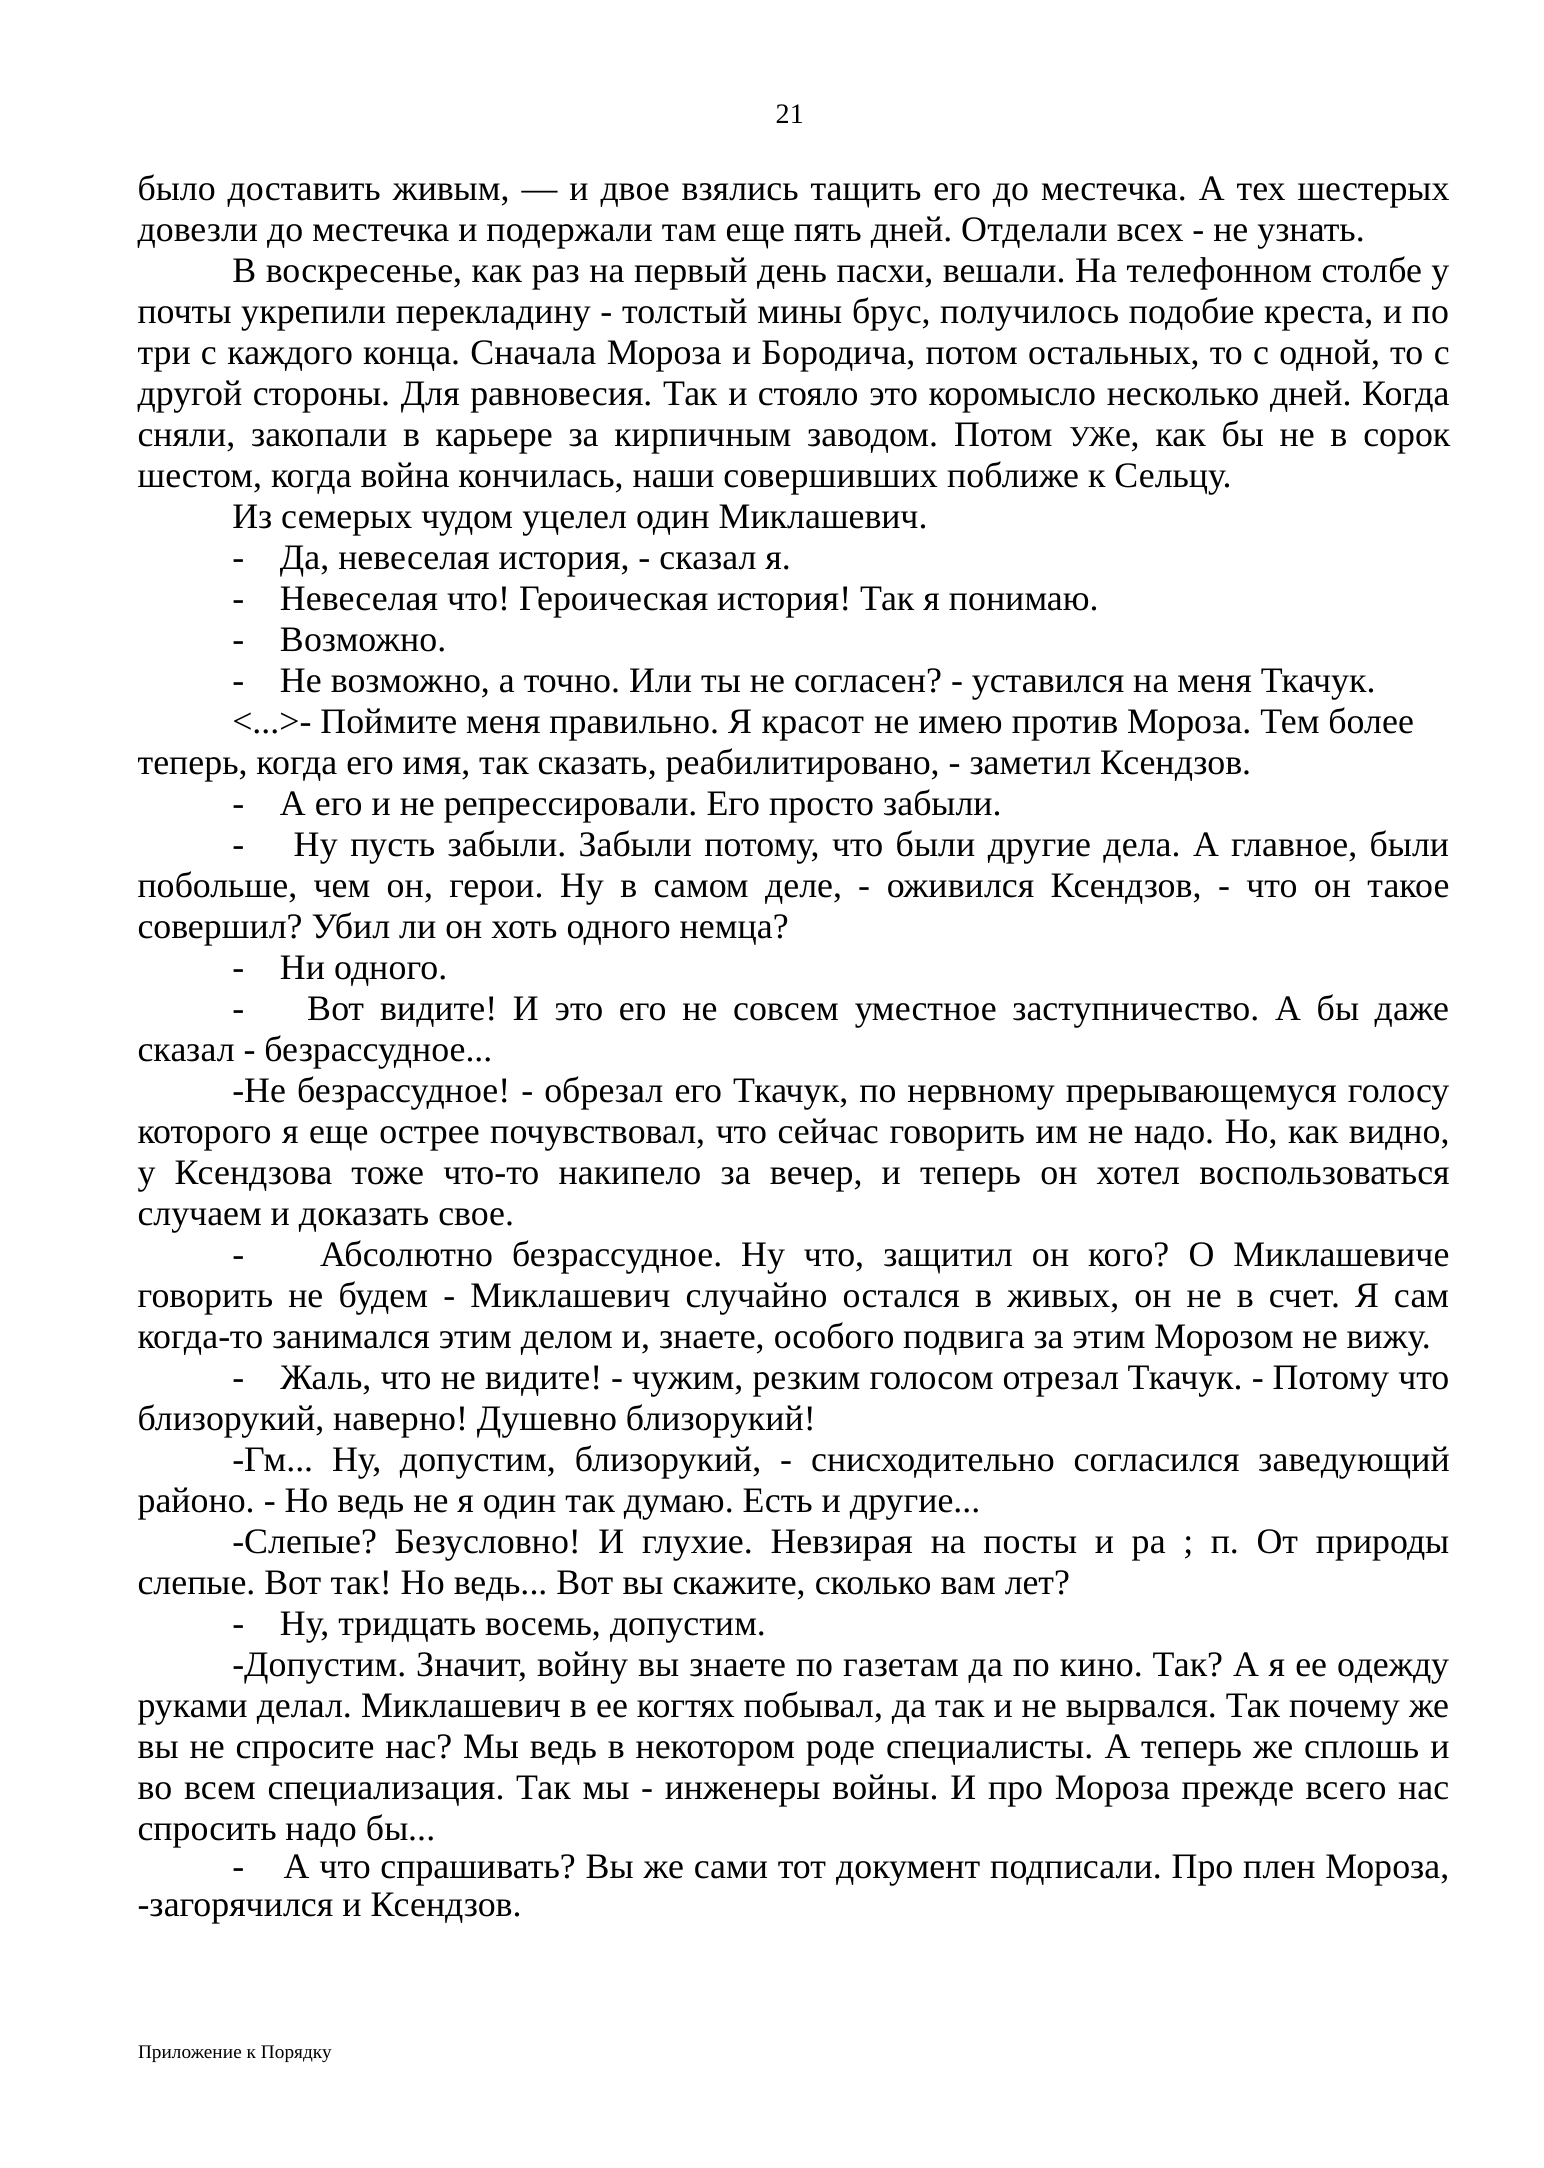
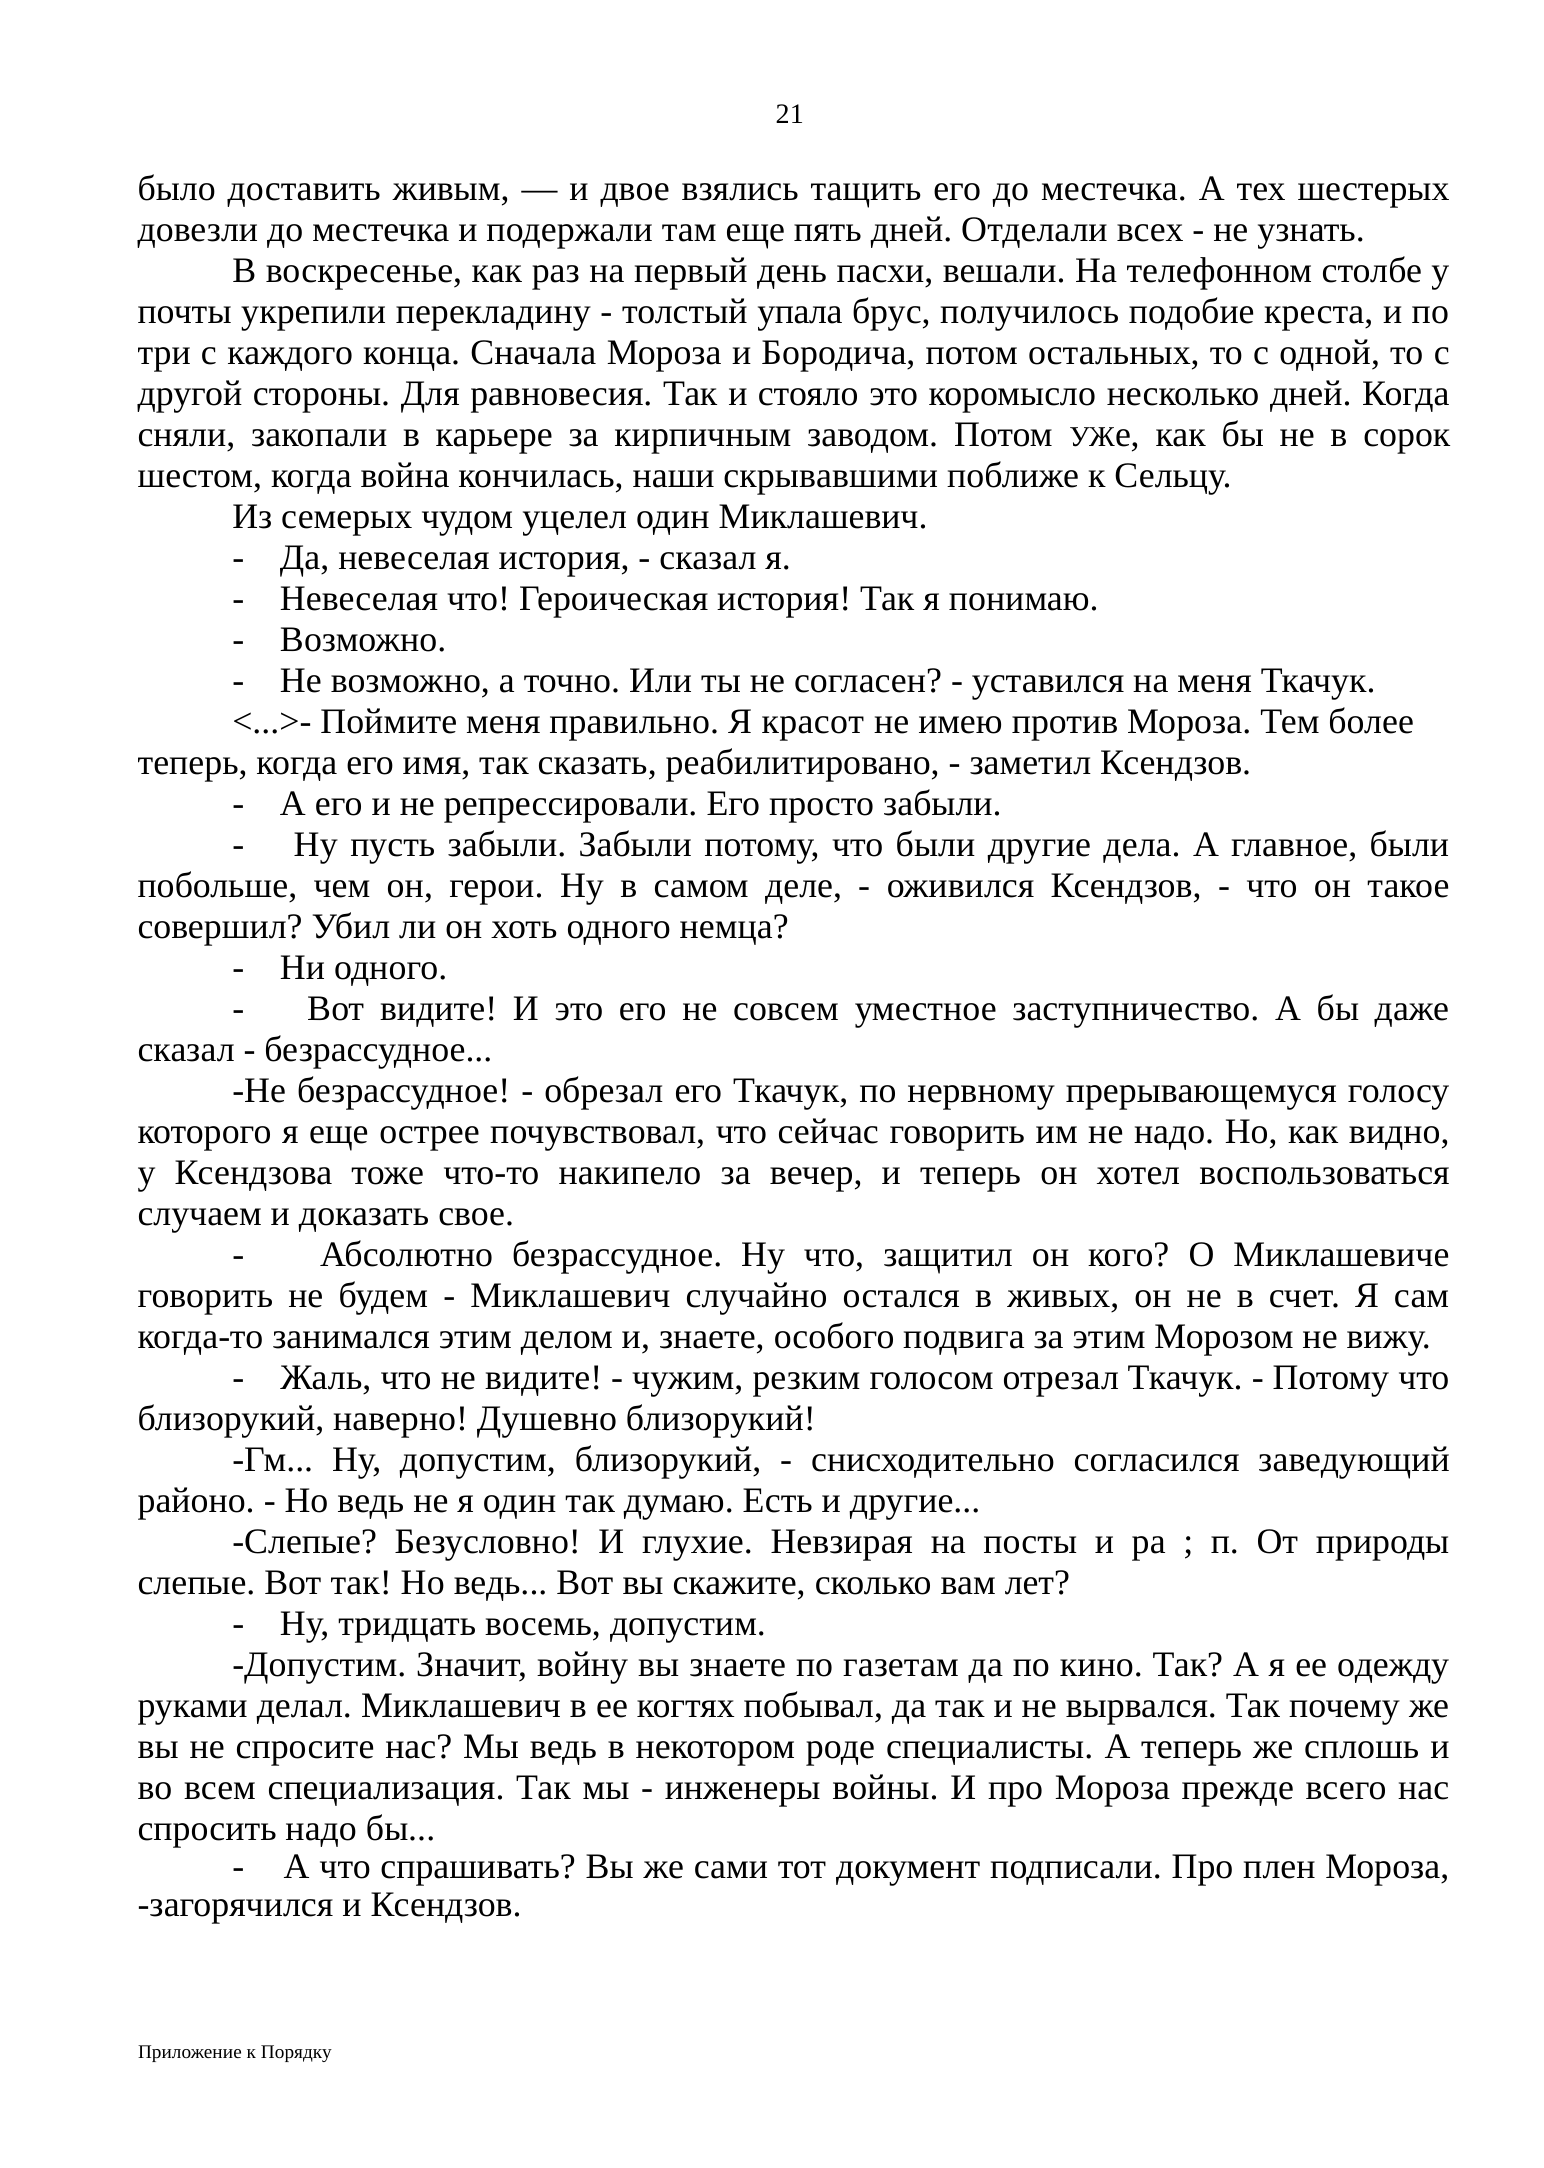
мины: мины -> упала (800, 312)
совершивших: совершивших -> скрывавшими (831, 476)
